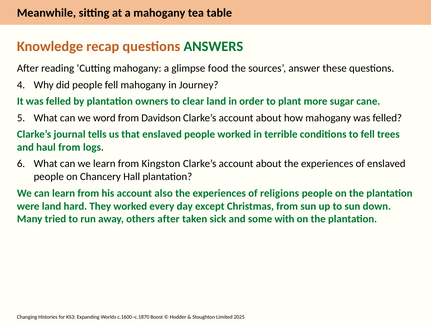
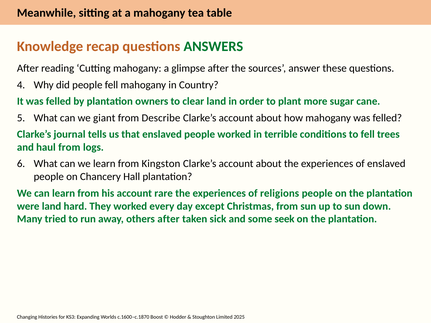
glimpse food: food -> after (218, 68)
Journey: Journey -> Country (199, 85)
word: word -> giant (104, 118)
Davidson: Davidson -> Describe (161, 118)
also: also -> rare (164, 193)
with: with -> seek (285, 219)
